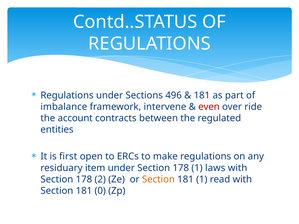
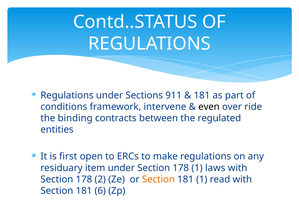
496: 496 -> 911 (174, 95)
imbalance: imbalance -> conditions (64, 107)
even colour: red -> black (209, 107)
account: account -> binding (75, 118)
0: 0 -> 6 (100, 191)
